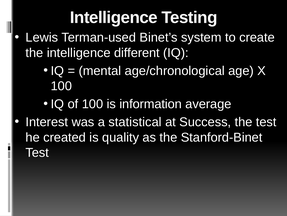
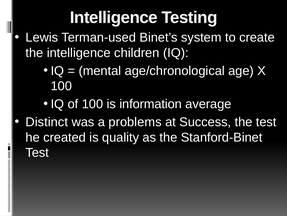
different: different -> children (137, 53)
Interest: Interest -> Distinct (47, 122)
statistical: statistical -> problems (135, 122)
